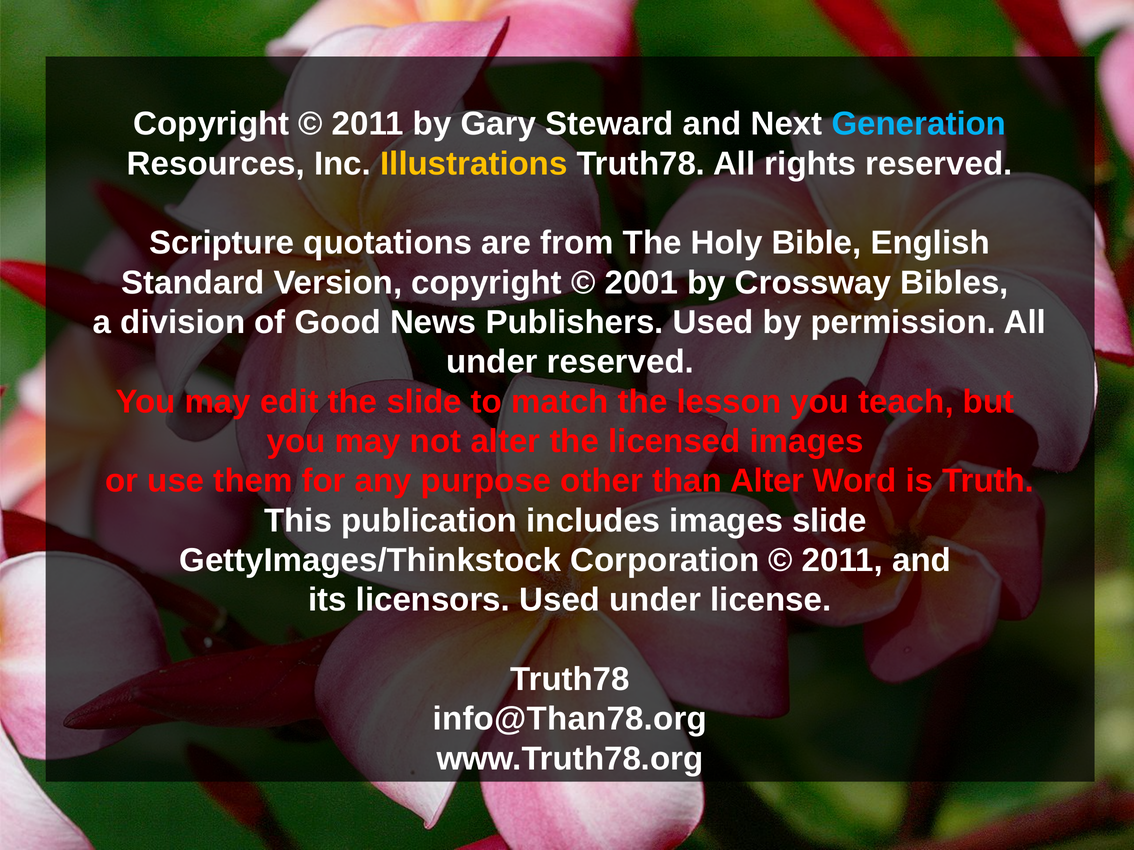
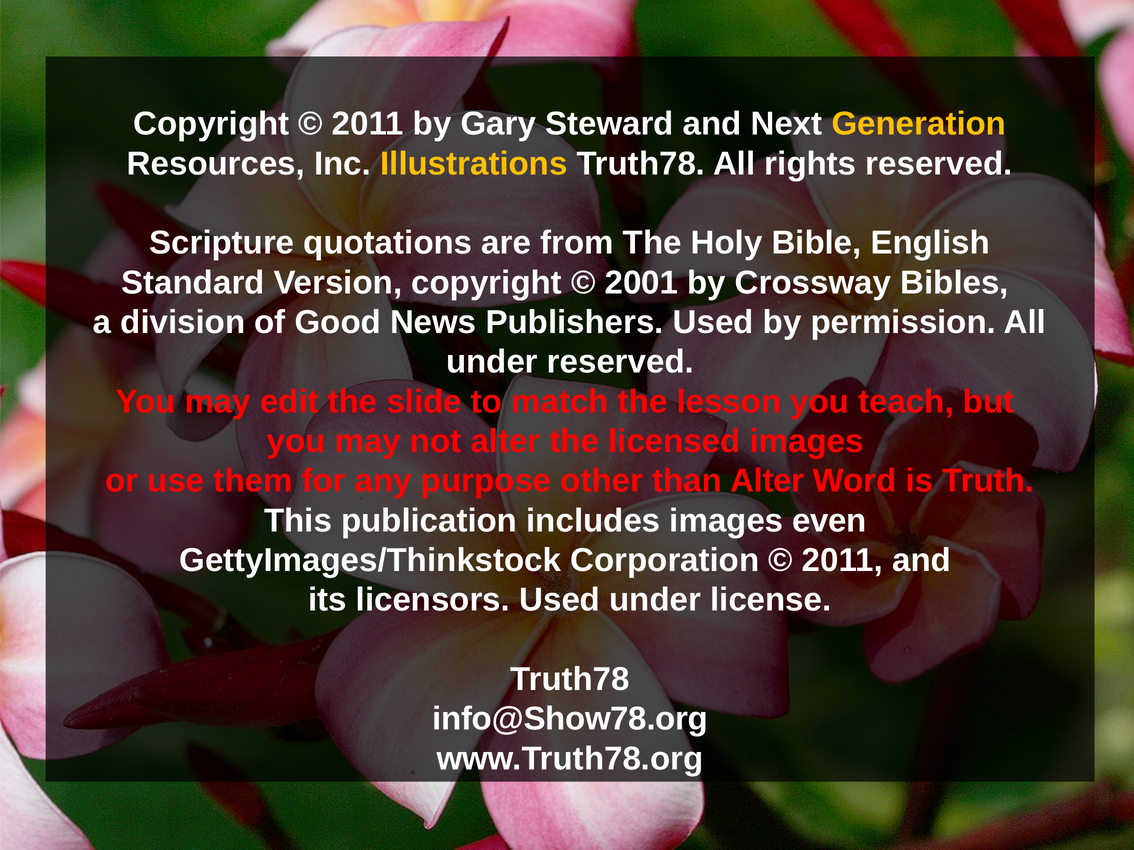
Generation colour: light blue -> yellow (919, 124)
images slide: slide -> even (829, 521)
info@Than78.org: info@Than78.org -> info@Show78.org (570, 719)
